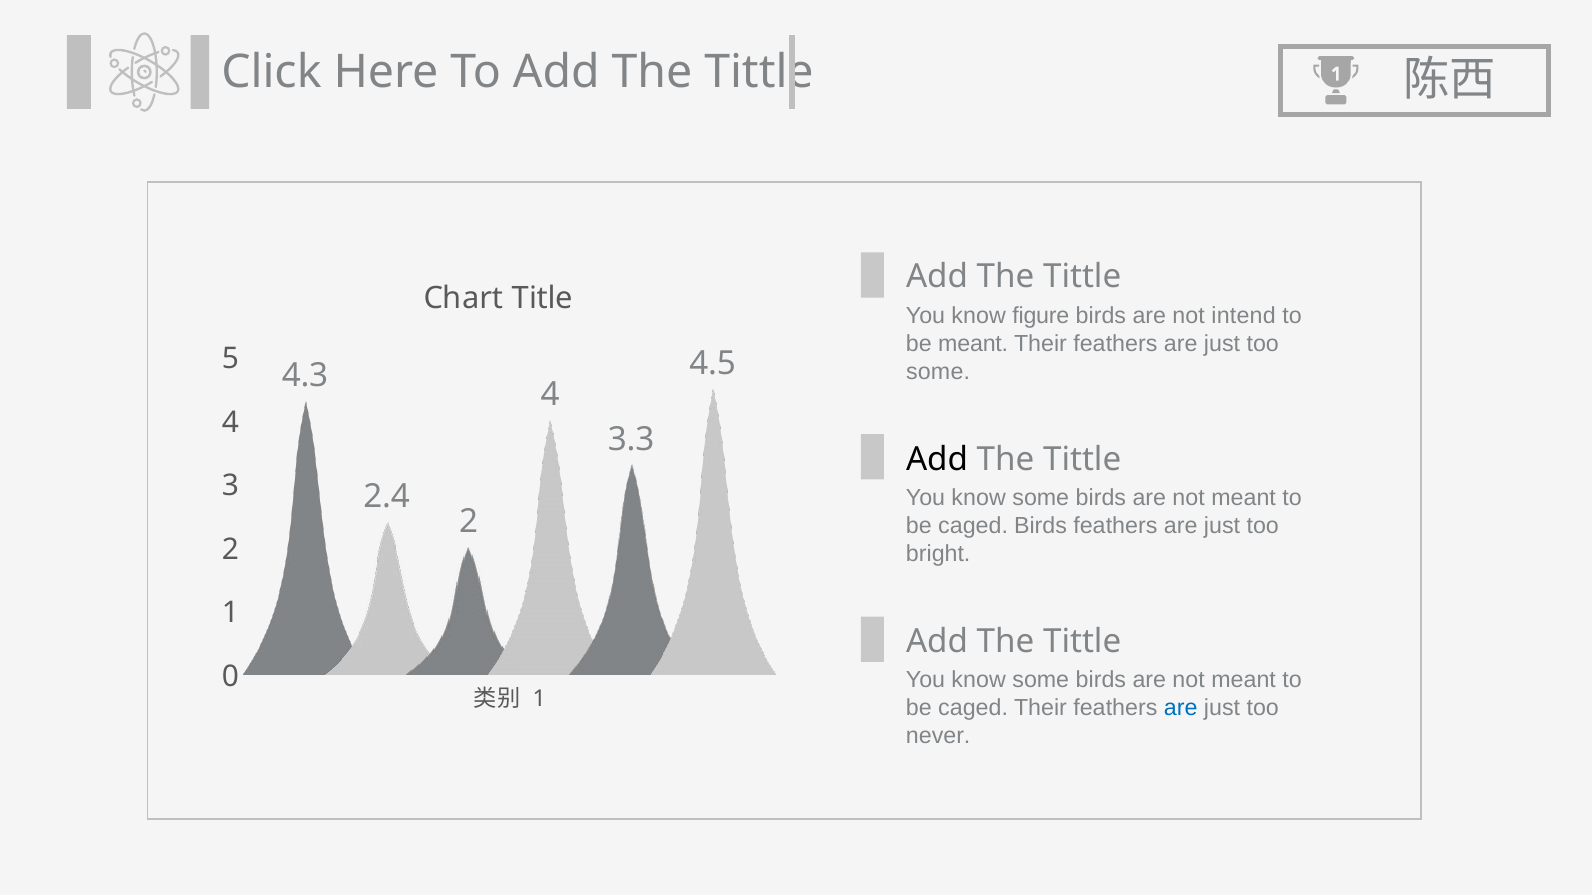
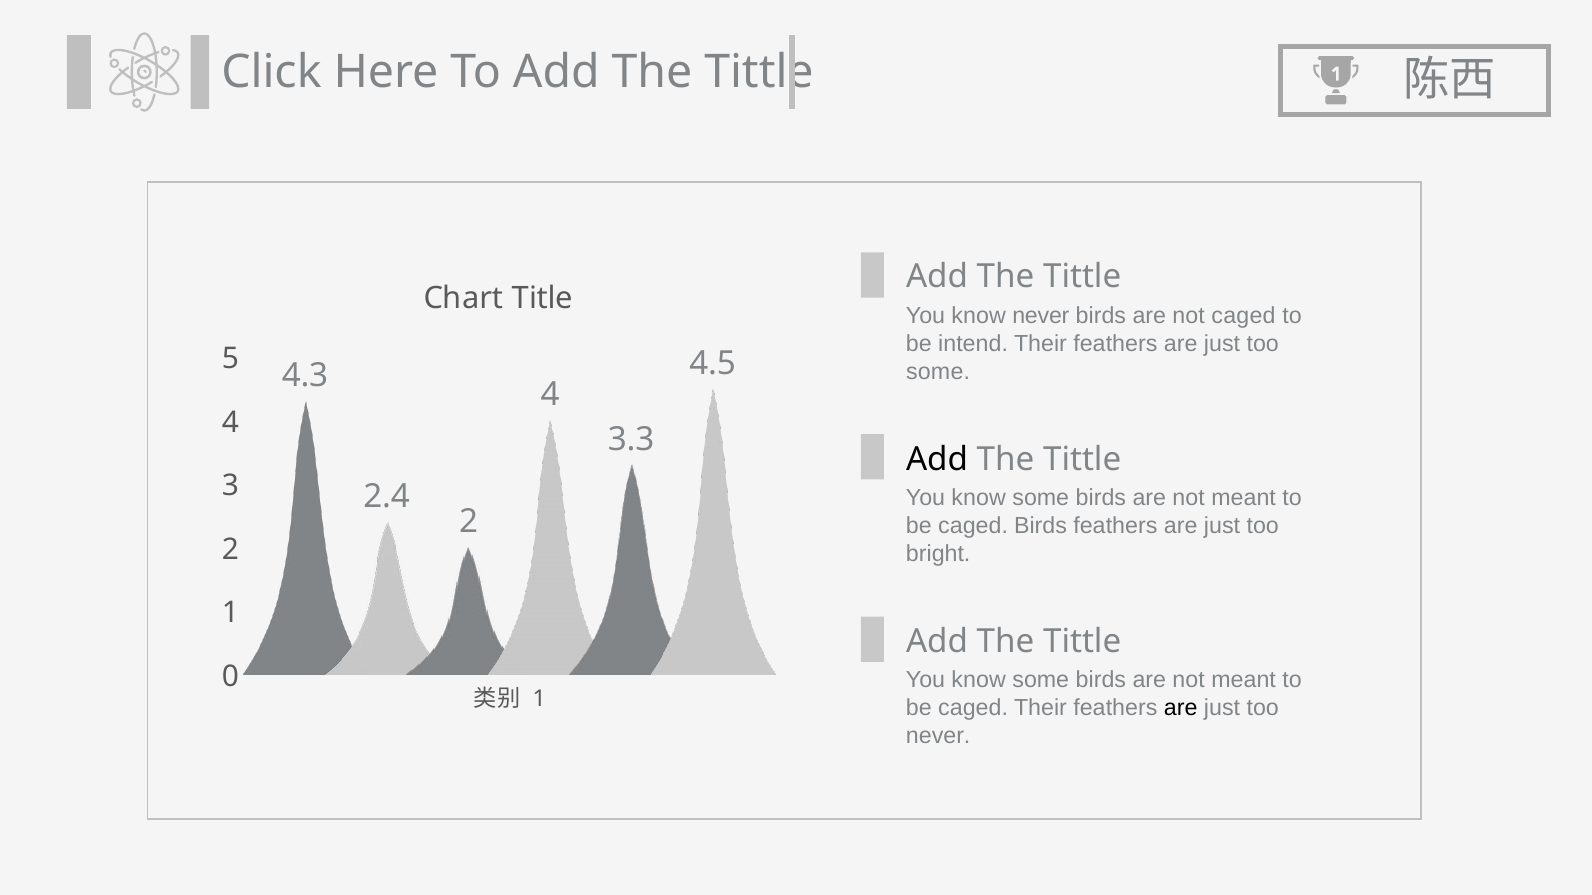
know figure: figure -> never (1041, 316)
not intend: intend -> caged (1244, 316)
be meant: meant -> intend (973, 344)
are colour: blue -> black (1181, 708)
